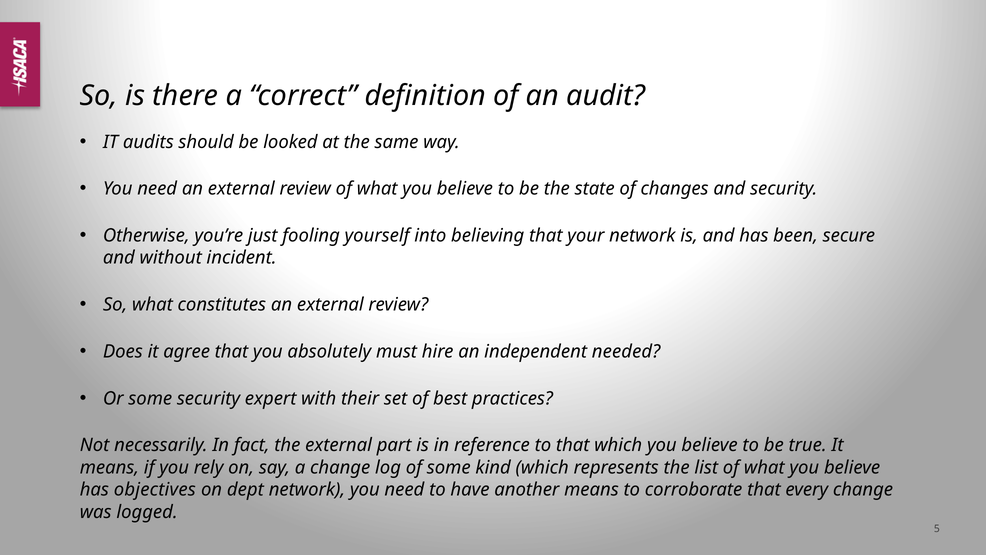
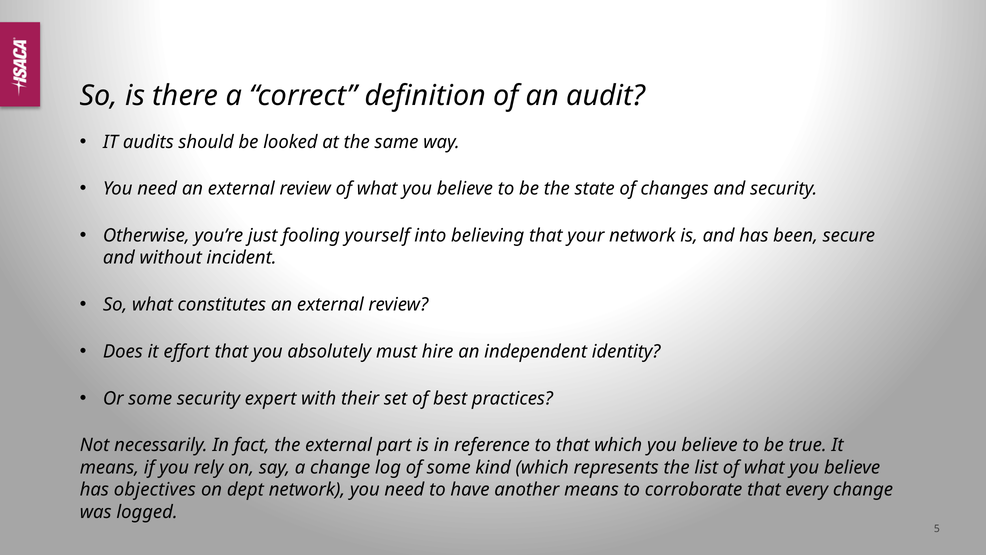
agree: agree -> effort (187, 351)
needed: needed -> identity (626, 351)
